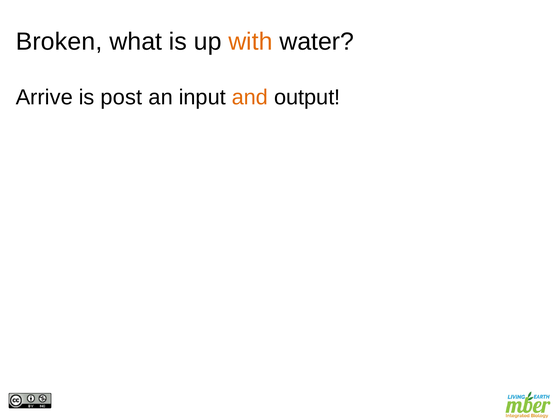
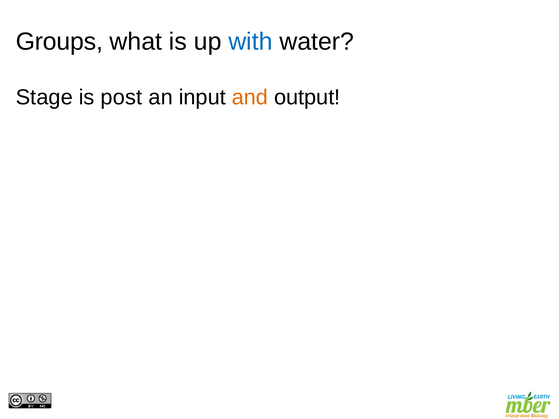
Broken: Broken -> Groups (59, 42)
with colour: orange -> blue (250, 42)
Arrive: Arrive -> Stage (44, 97)
